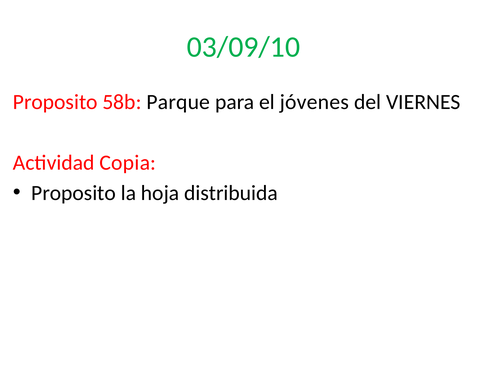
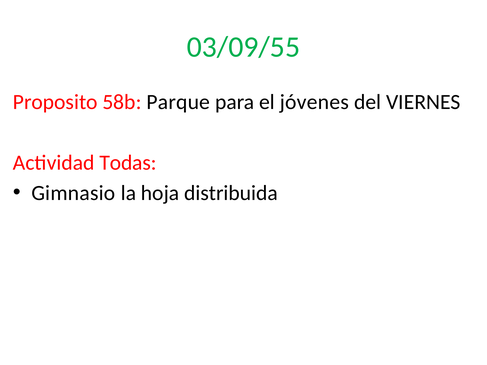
03/09/10: 03/09/10 -> 03/09/55 (243, 47)
Copia: Copia -> Todas (128, 163)
Proposito: Proposito -> Gimnasio (73, 193)
